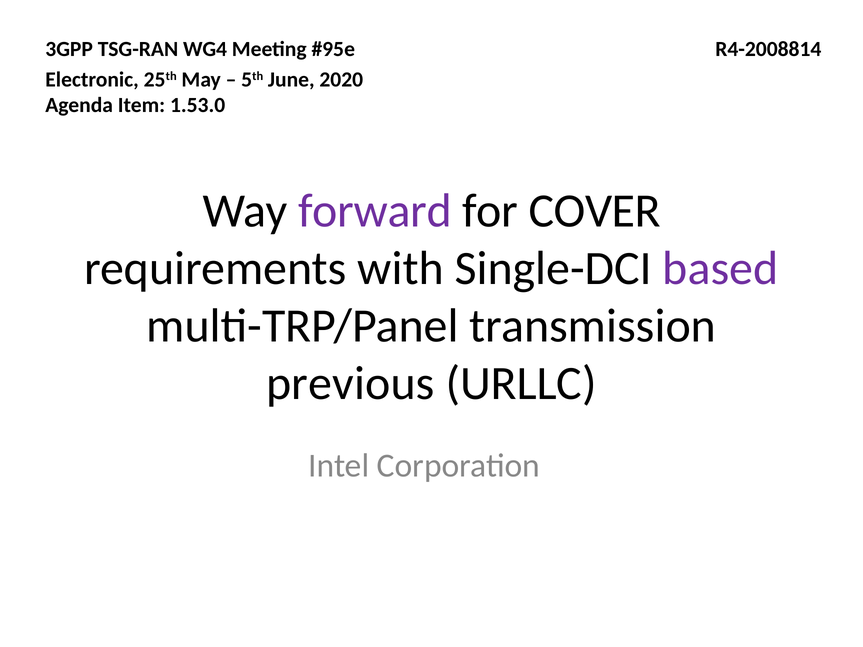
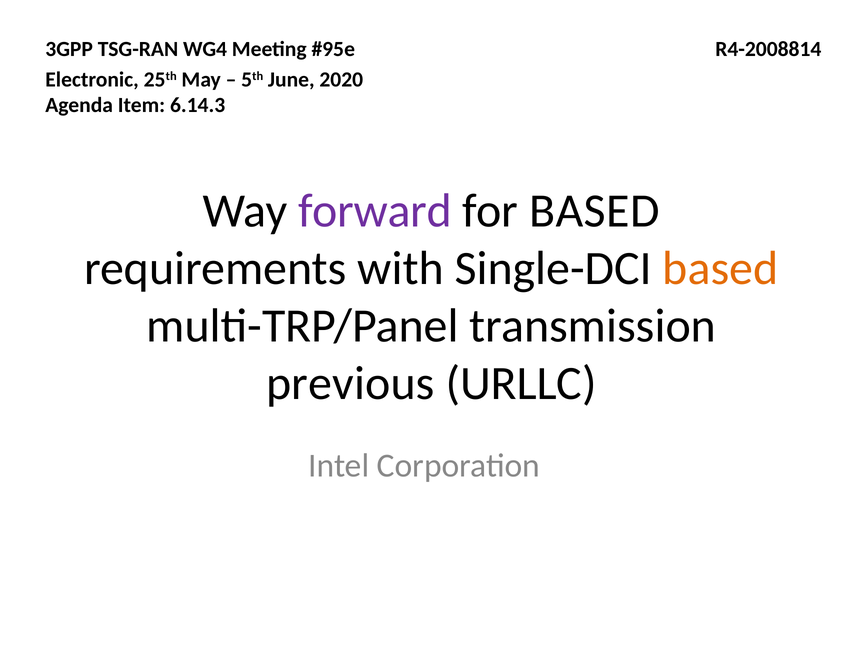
1.53.0: 1.53.0 -> 6.14.3 (198, 105)
for COVER: COVER -> BASED (594, 211)
based colour: purple -> orange (720, 268)
